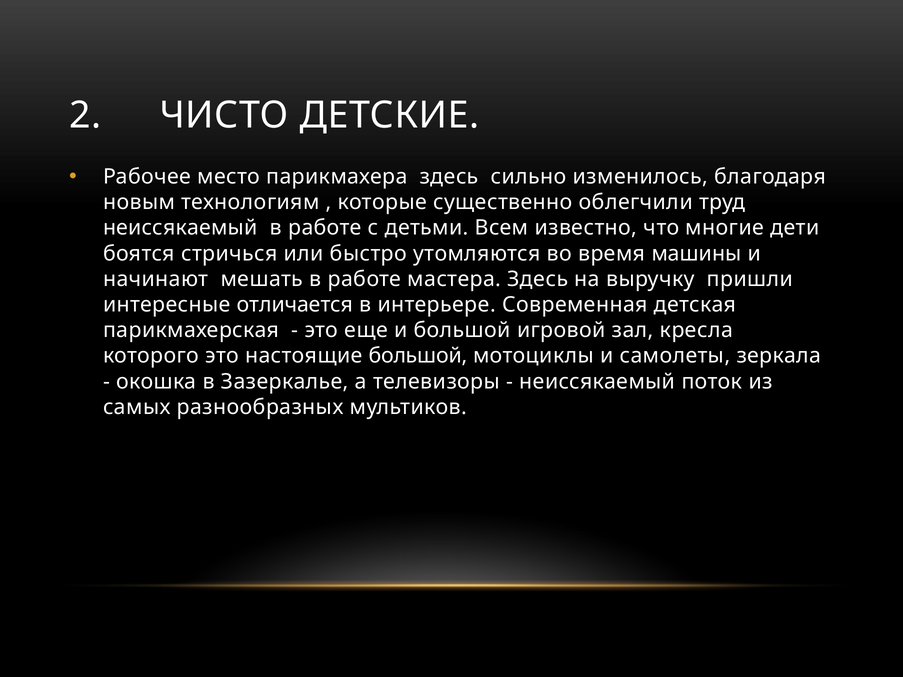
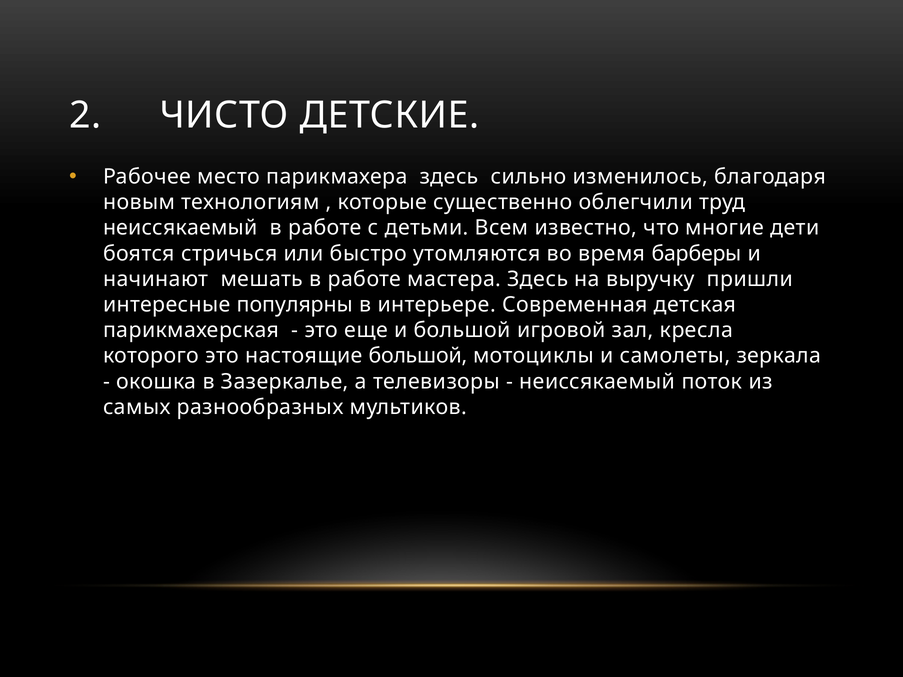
машины: машины -> барберы (697, 254)
отличается: отличается -> популярны (295, 305)
